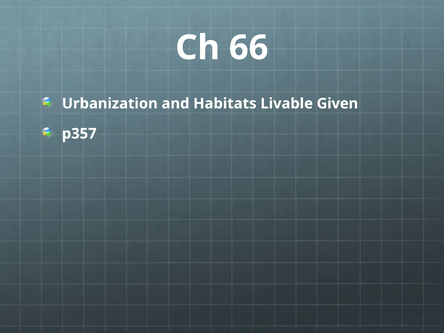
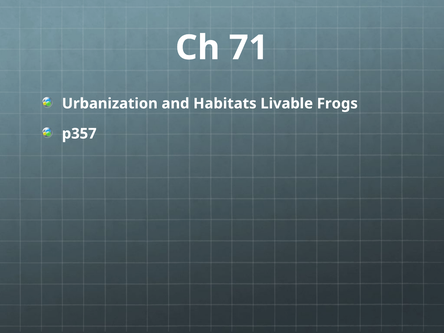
66: 66 -> 71 (249, 48)
Given: Given -> Frogs (337, 104)
